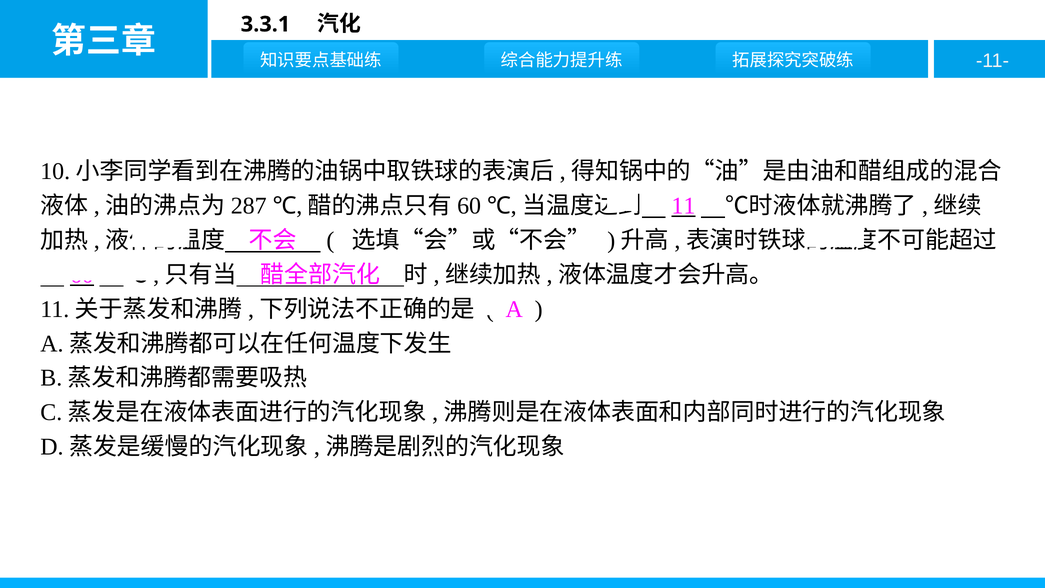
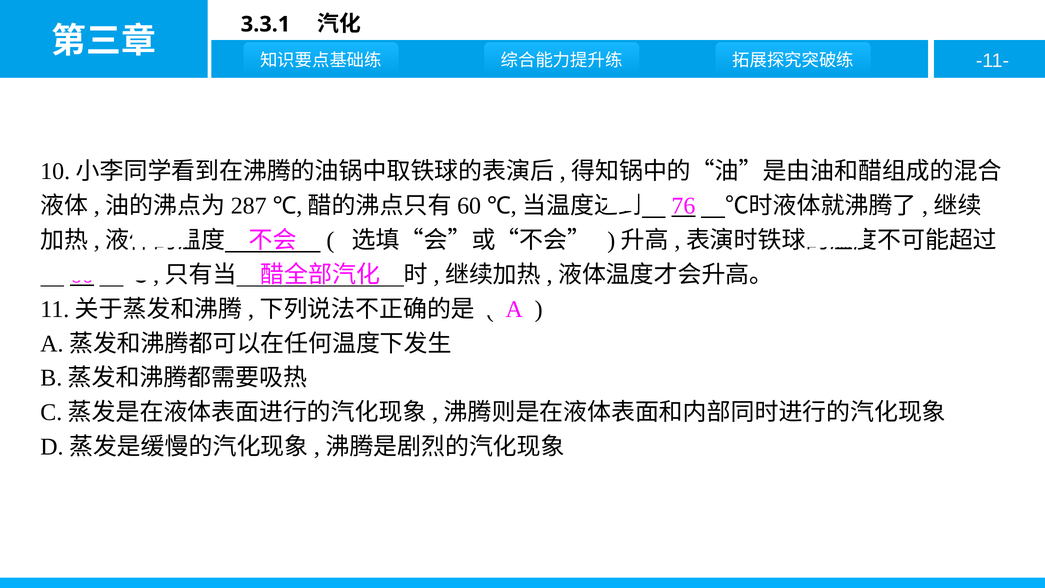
11: 11 -> 76 (683, 206)
